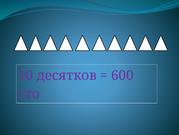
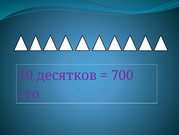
600: 600 -> 700 (122, 75)
